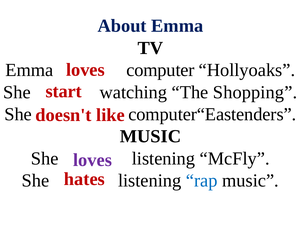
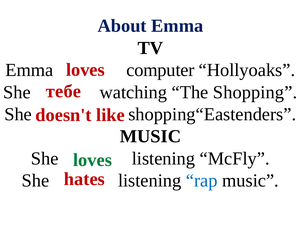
start: start -> тебе (64, 91)
computer“Eastenders: computer“Eastenders -> shopping“Eastenders (212, 114)
loves colour: purple -> green (93, 160)
